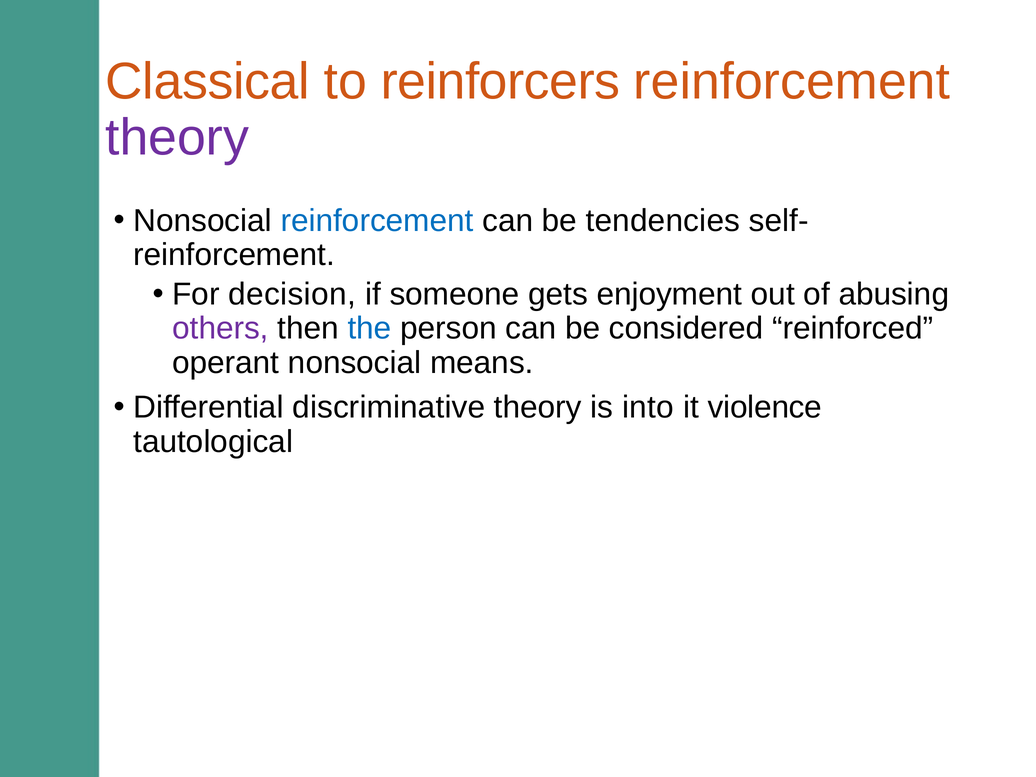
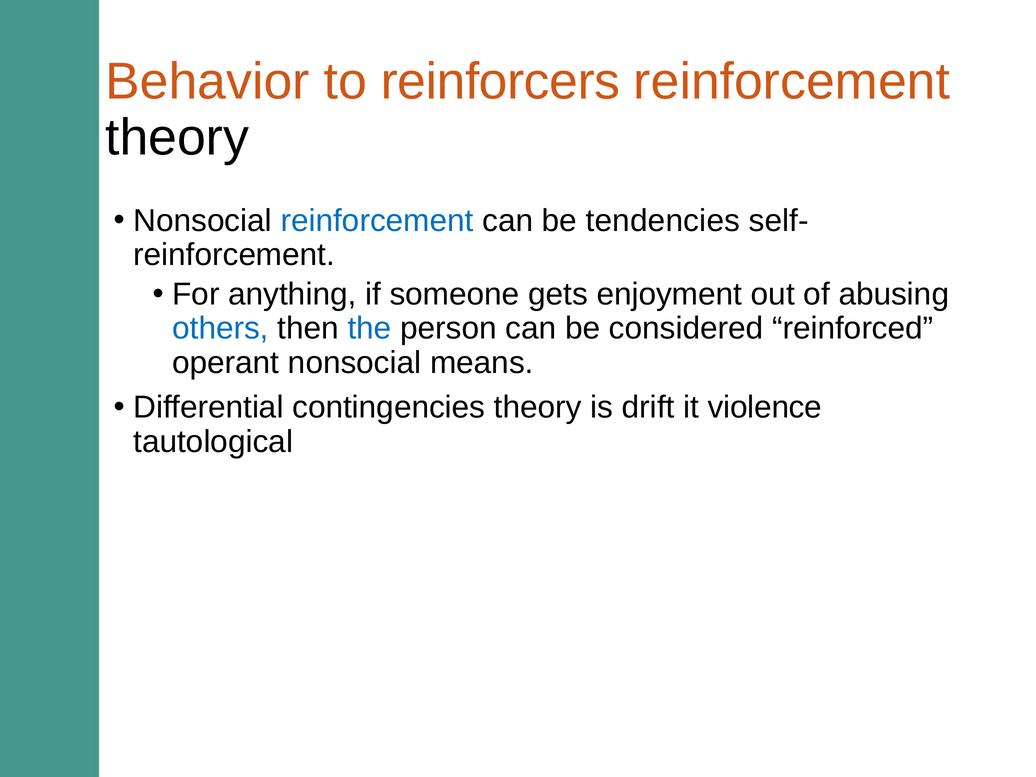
Classical: Classical -> Behavior (207, 82)
theory colour: purple -> black (177, 138)
decision: decision -> anything (292, 294)
others colour: purple -> blue (220, 328)
discriminative: discriminative -> contingencies (389, 408)
into: into -> drift (648, 408)
